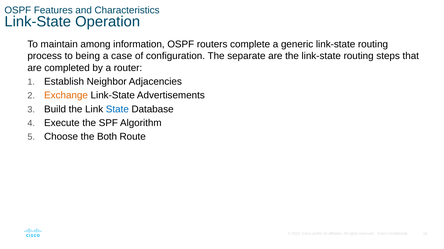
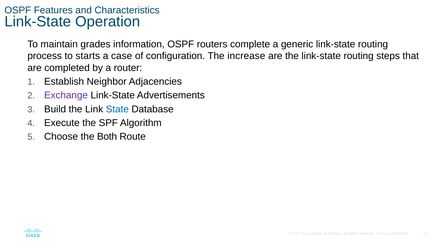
among: among -> grades (96, 44)
being: being -> starts (88, 56)
separate: separate -> increase (246, 56)
Exchange colour: orange -> purple (66, 96)
